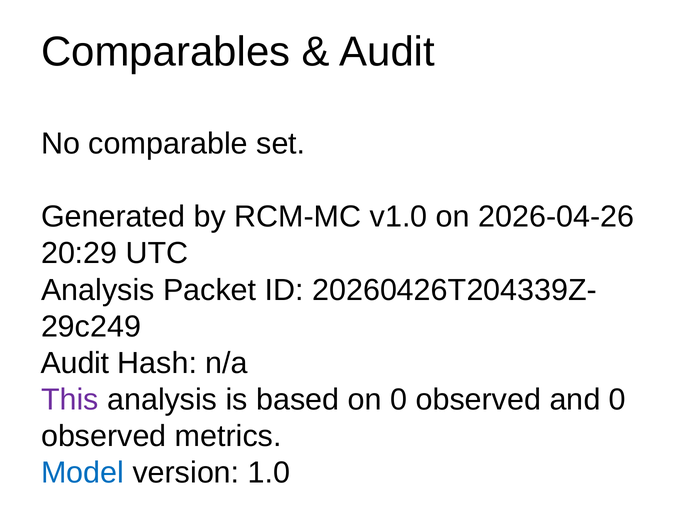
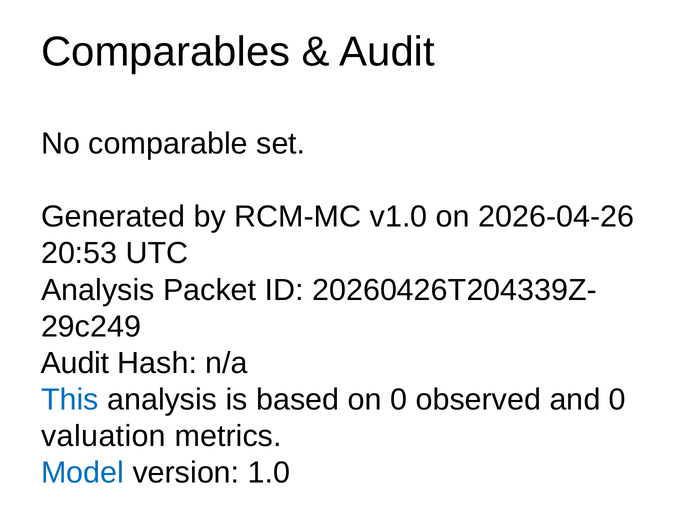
20:29: 20:29 -> 20:53 (79, 254)
This colour: purple -> blue (70, 400)
observed: observed -> valuation (104, 437)
